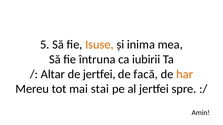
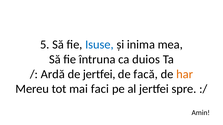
Isuse colour: orange -> blue (99, 45)
iubirii: iubirii -> duios (146, 60)
Altar: Altar -> Ardă (53, 74)
stai: stai -> faci (100, 89)
